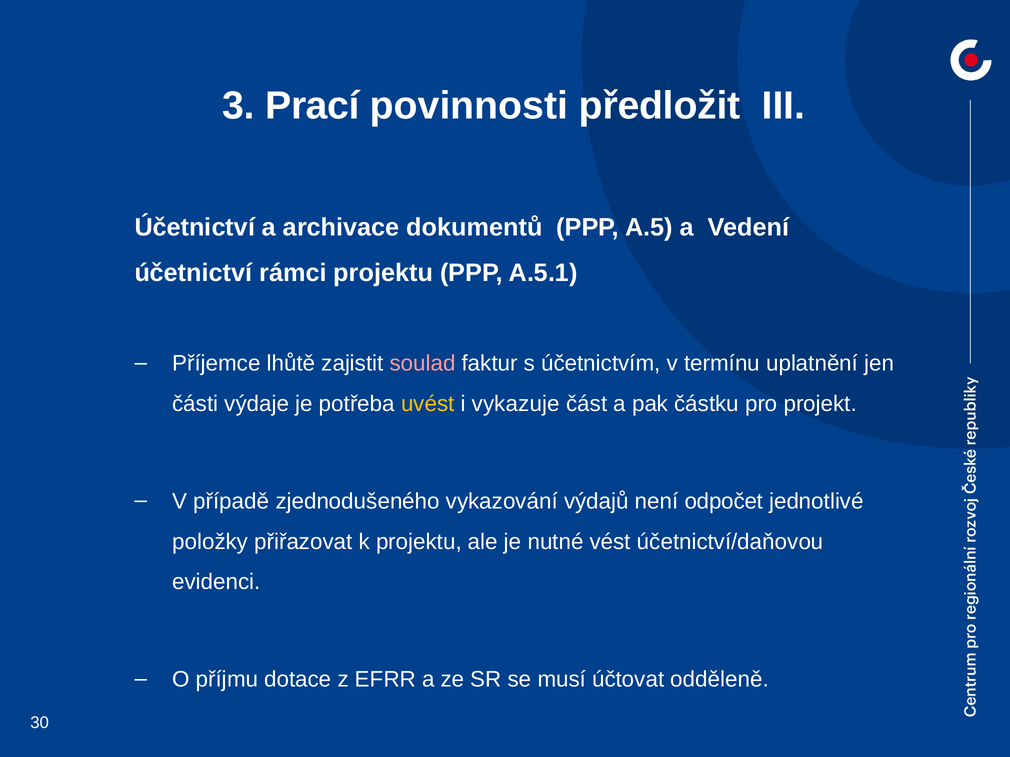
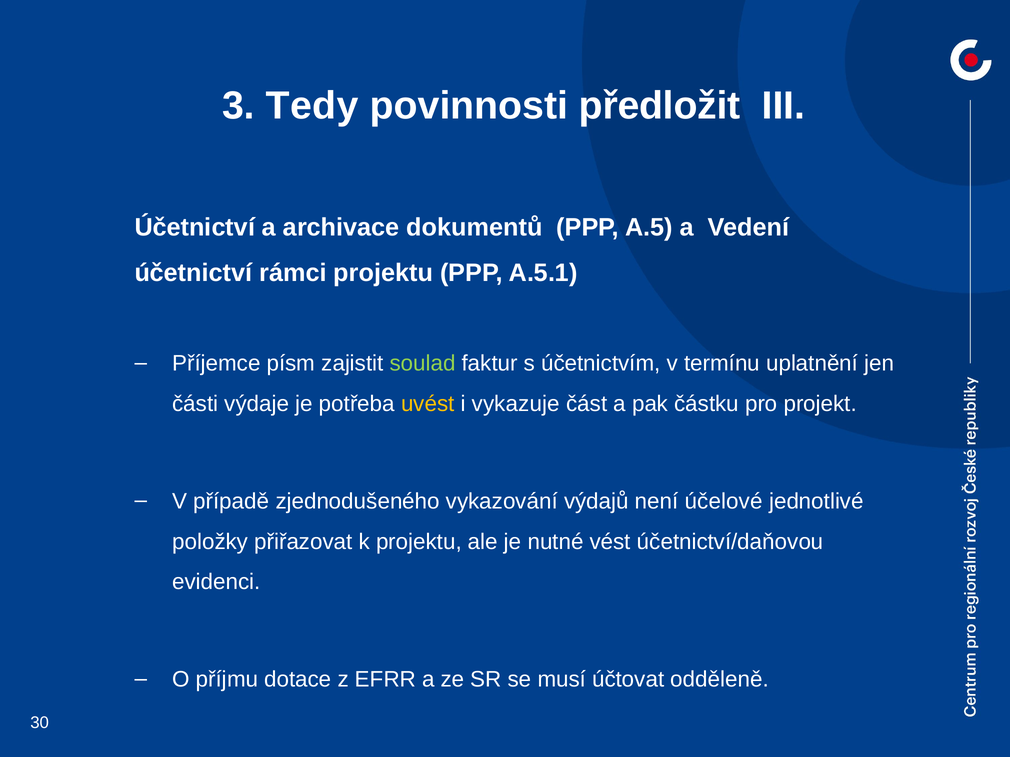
Prací: Prací -> Tedy (312, 106)
lhůtě: lhůtě -> písm (291, 364)
soulad colour: pink -> light green (423, 364)
odpočet: odpočet -> účelové (724, 502)
